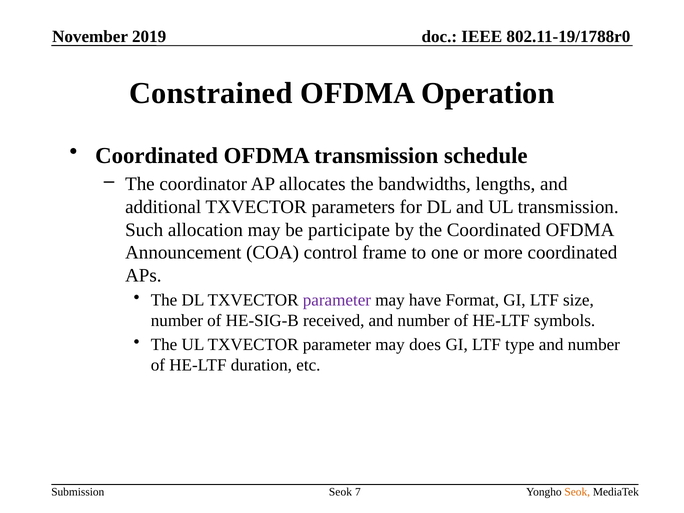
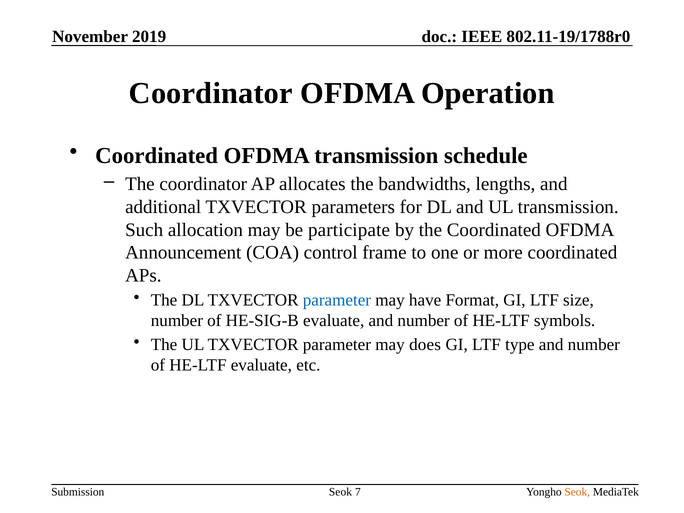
Constrained: Constrained -> Coordinator (211, 93)
parameter colour: purple -> blue (337, 300)
HE-SIG-B received: received -> evaluate (334, 321)
HE-LTF duration: duration -> evaluate (261, 365)
